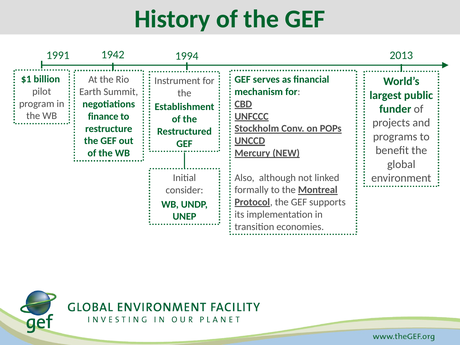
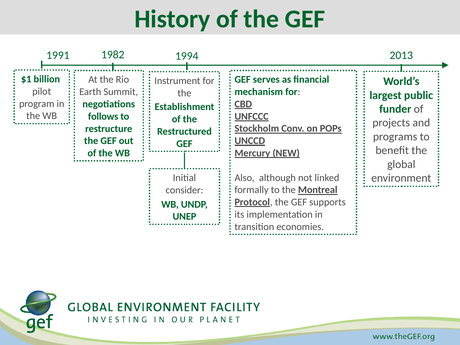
1942: 1942 -> 1982 (113, 55)
finance: finance -> follows (103, 116)
